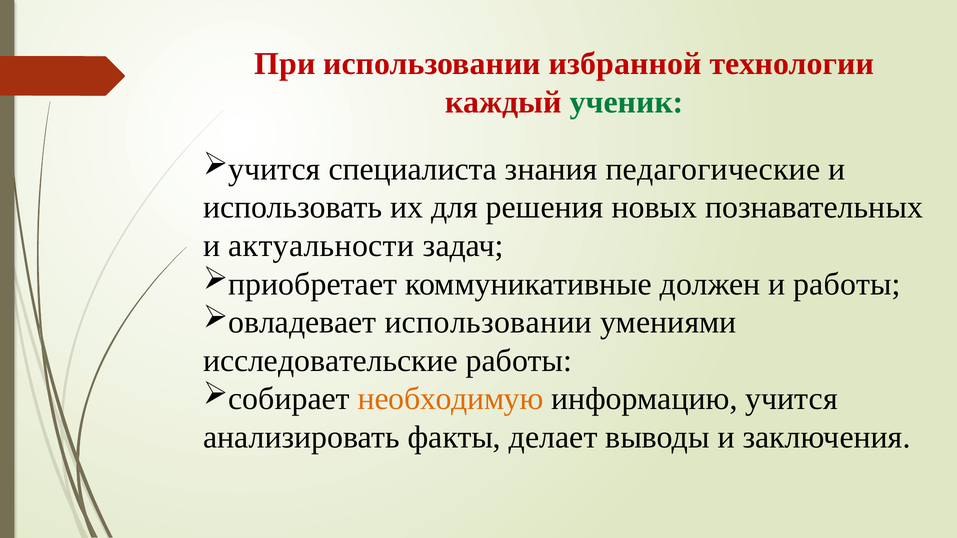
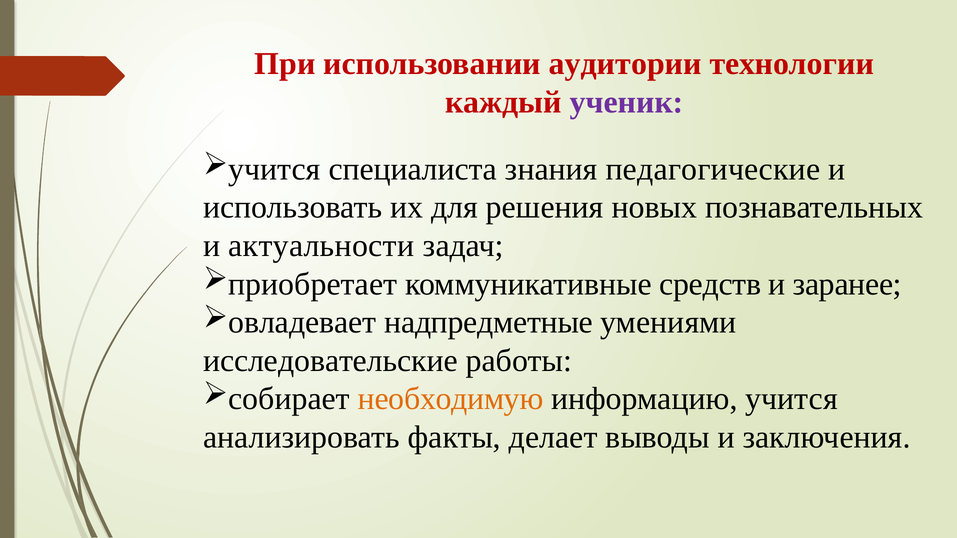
избранной: избранной -> аудитории (625, 64)
ученик colour: green -> purple (627, 102)
должен: должен -> средств (710, 284)
и работы: работы -> заранее (847, 284)
овладевает использовании: использовании -> надпредметные (489, 322)
